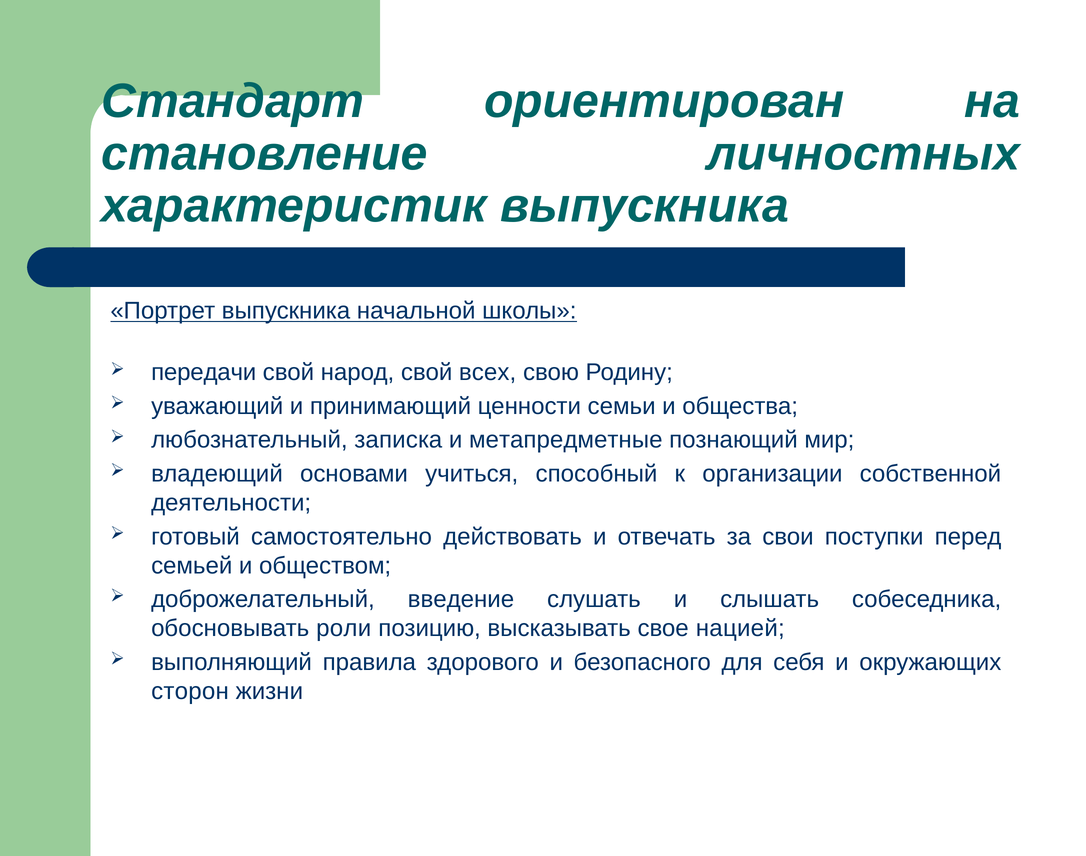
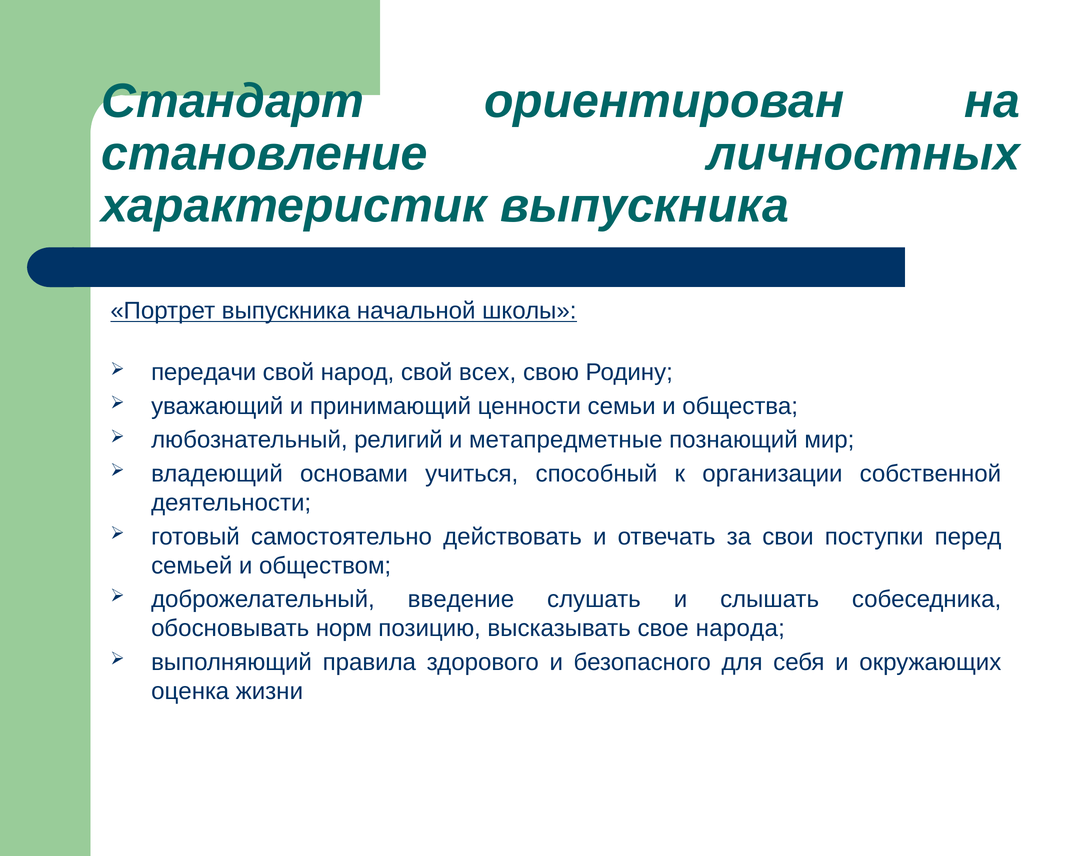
записка: записка -> религий (398, 440)
роли: роли -> норм (344, 628)
нацией: нацией -> народа (740, 628)
сторон: сторон -> оценка (190, 691)
